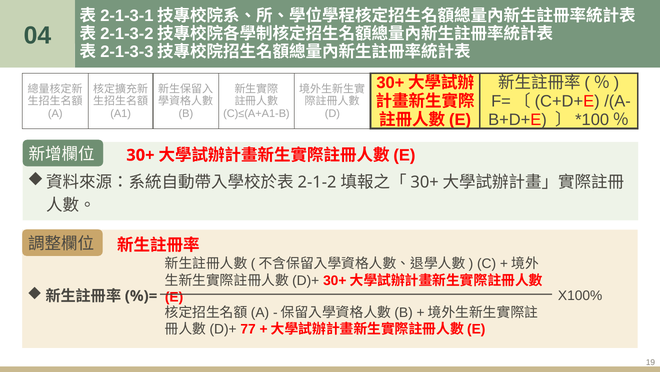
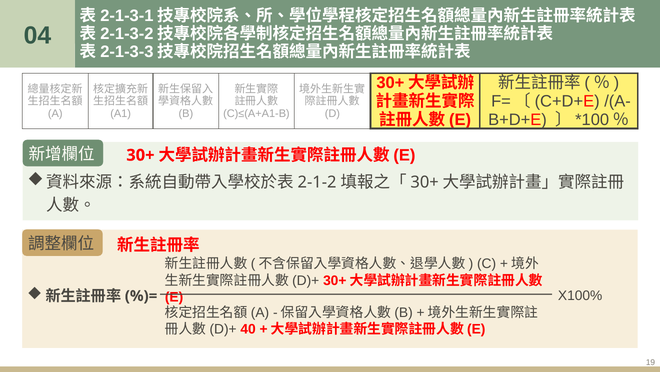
77: 77 -> 40 (248, 329)
